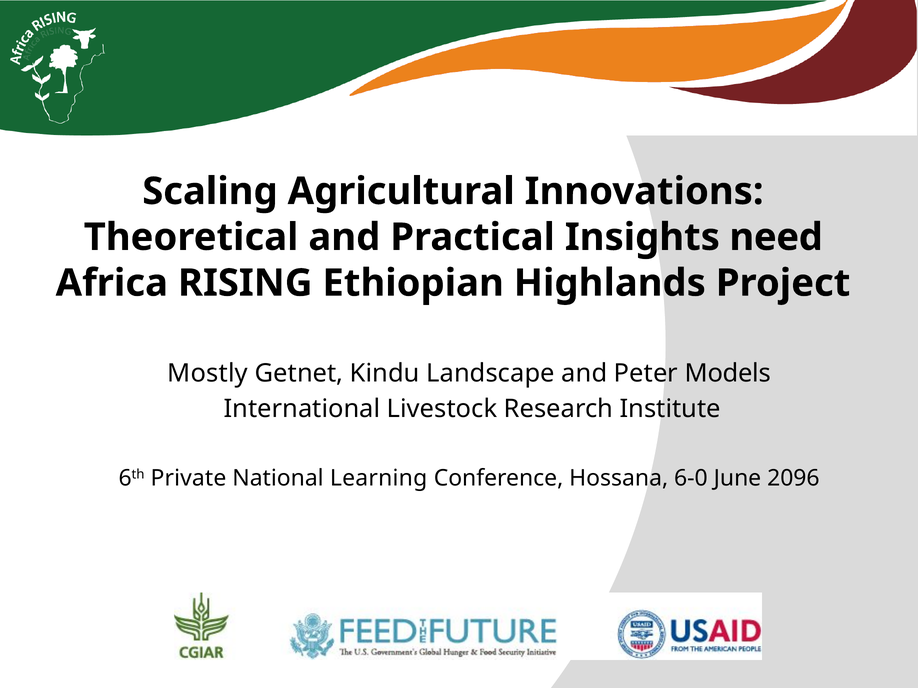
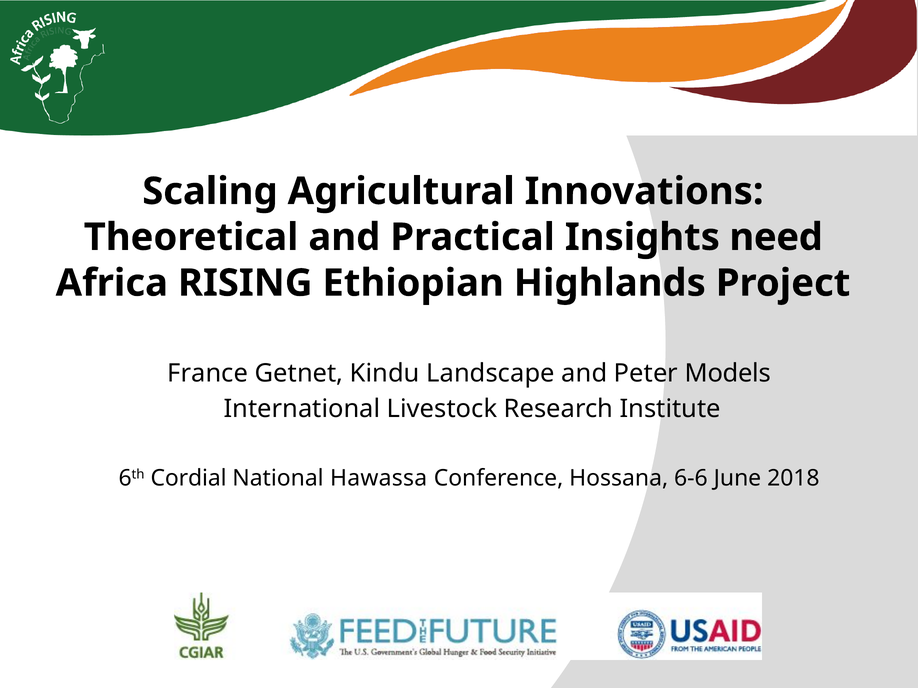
Mostly: Mostly -> France (208, 374)
Private: Private -> Cordial (189, 478)
Learning: Learning -> Hawassa (379, 478)
6-0: 6-0 -> 6-6 (691, 478)
2096: 2096 -> 2018 (793, 478)
